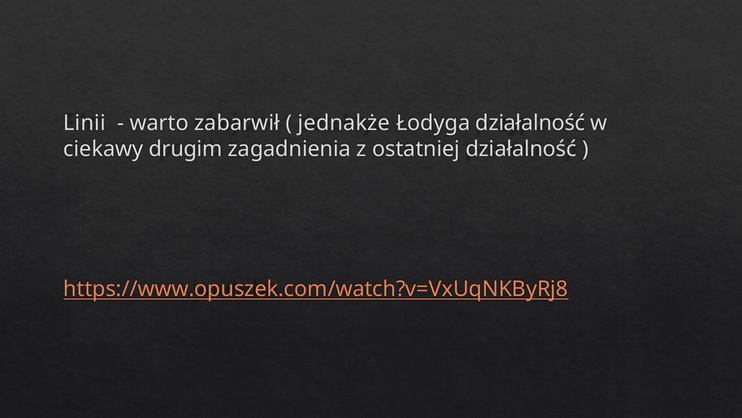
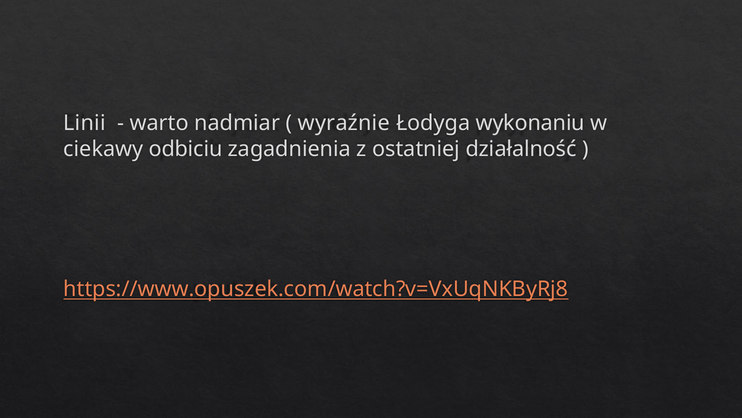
zabarwił: zabarwił -> nadmiar (237, 123)
jednakże: jednakże -> wyraźnie (344, 123)
Łodyga działalność: działalność -> wykonaniu (530, 123)
drugim: drugim -> odbiciu (186, 149)
